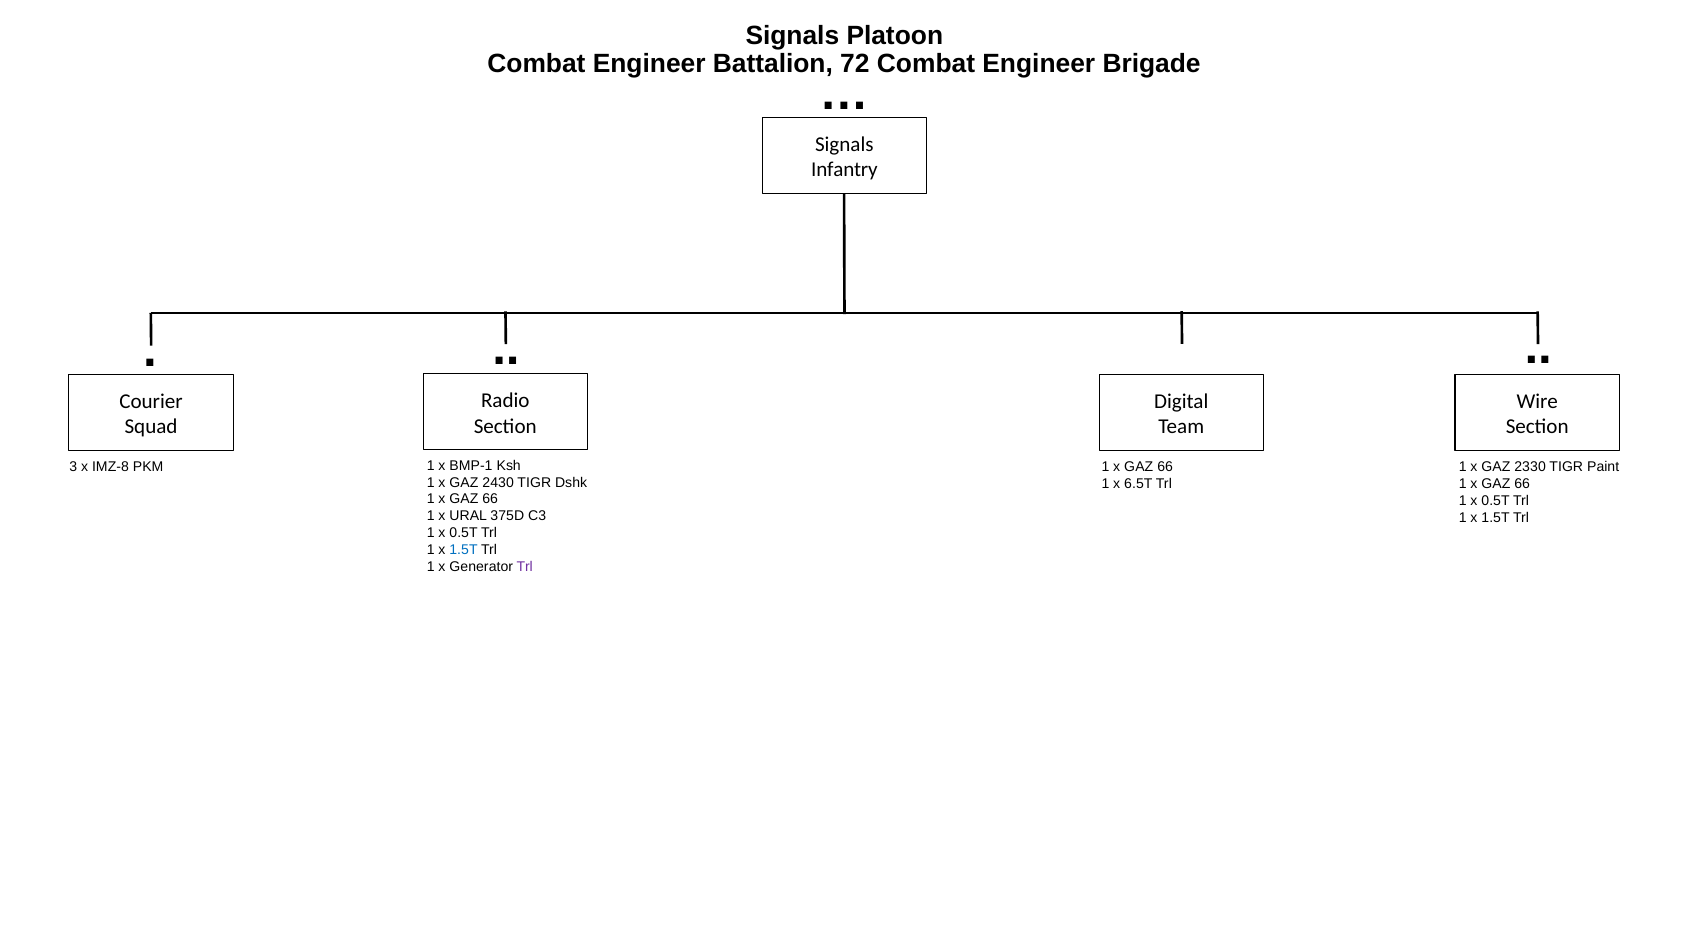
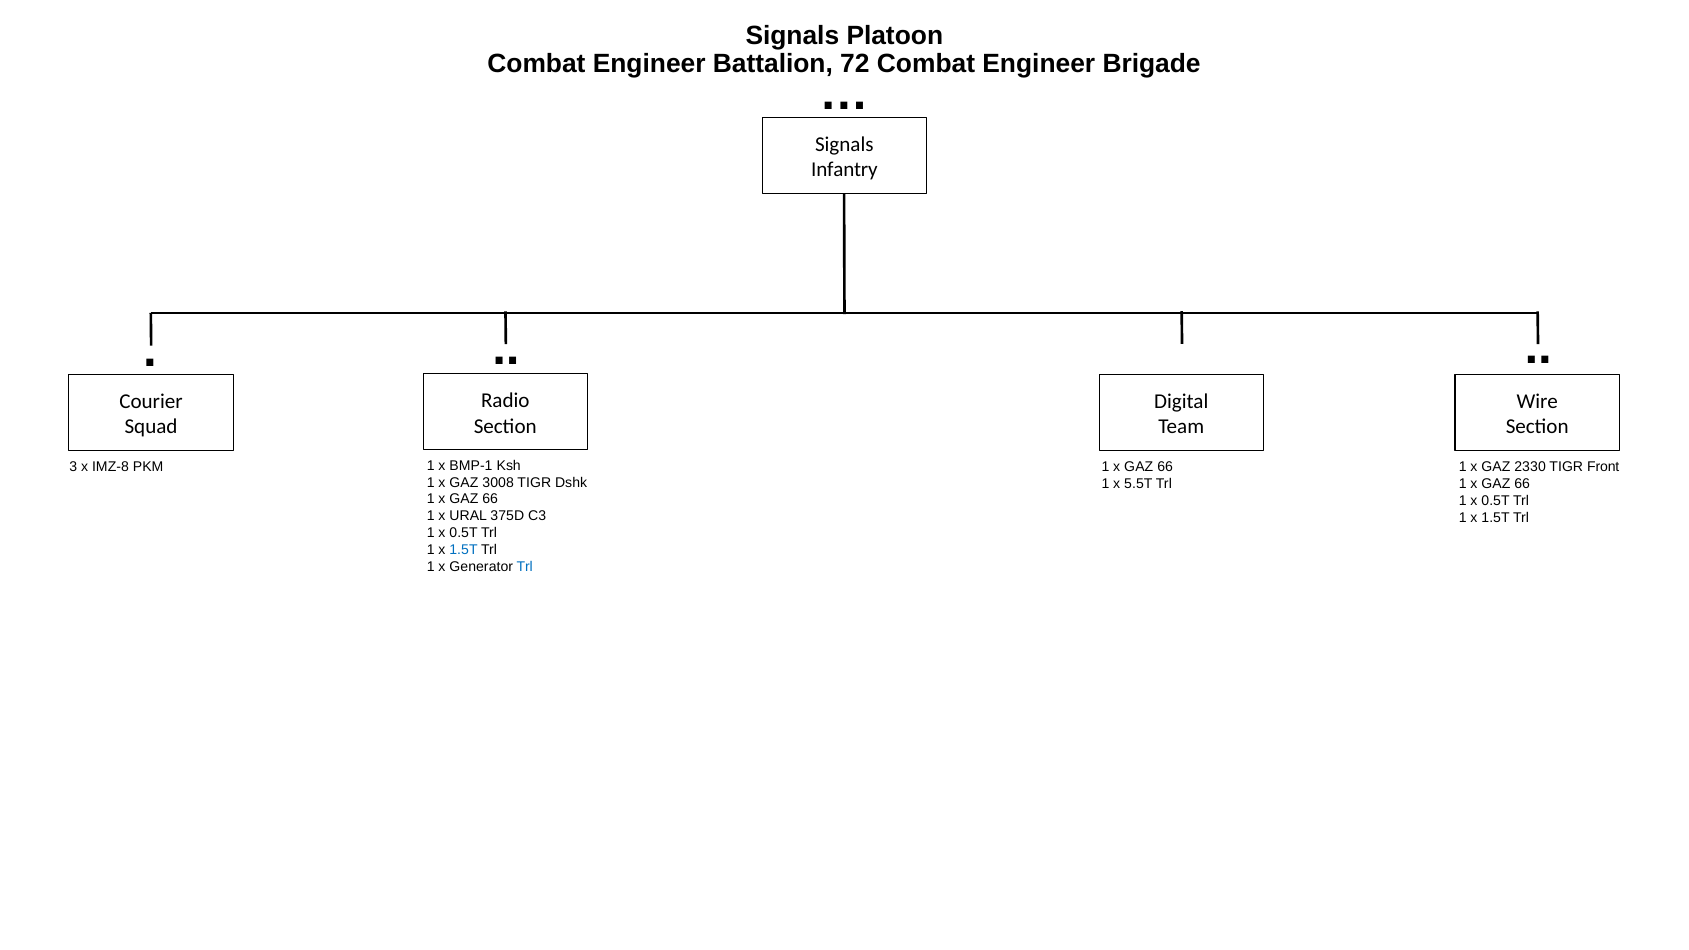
Paint: Paint -> Front (1603, 467)
2430: 2430 -> 3008 (498, 482)
6.5T: 6.5T -> 5.5T (1138, 484)
Trl colour: purple -> blue (525, 567)
